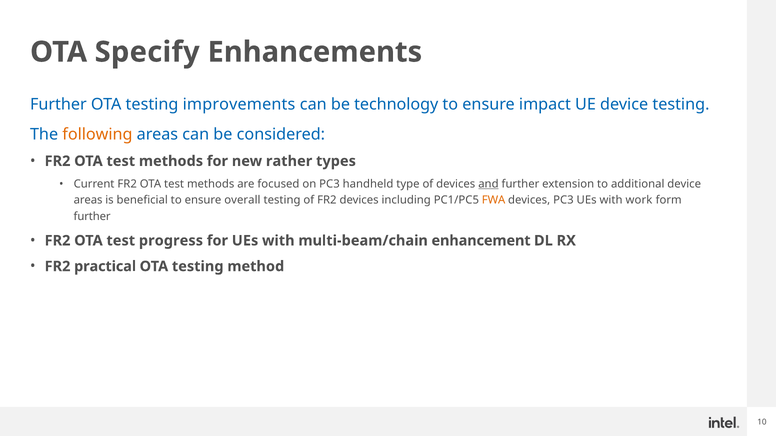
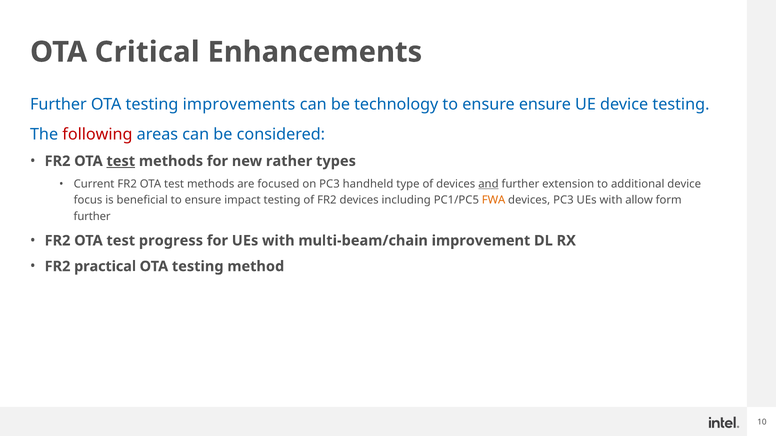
Specify: Specify -> Critical (147, 52)
ensure impact: impact -> ensure (545, 105)
following colour: orange -> red (97, 135)
test underline: none -> present (121, 161)
areas: areas -> focus (88, 200)
overall: overall -> impact (242, 200)
work: work -> allow (639, 200)
enhancement: enhancement -> improvement (481, 241)
